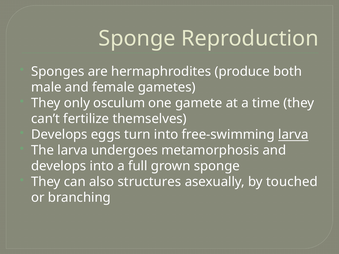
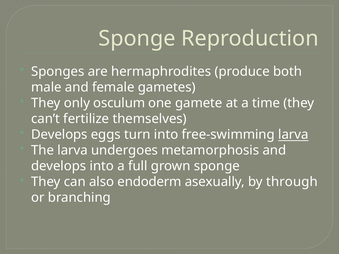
structures: structures -> endoderm (150, 182)
touched: touched -> through (292, 182)
